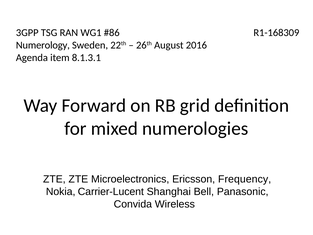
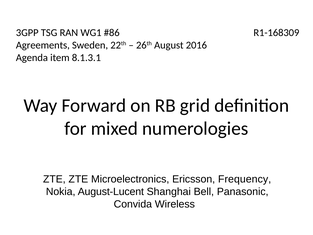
Numerology: Numerology -> Agreements (43, 45)
Carrier-Lucent: Carrier-Lucent -> August-Lucent (111, 191)
